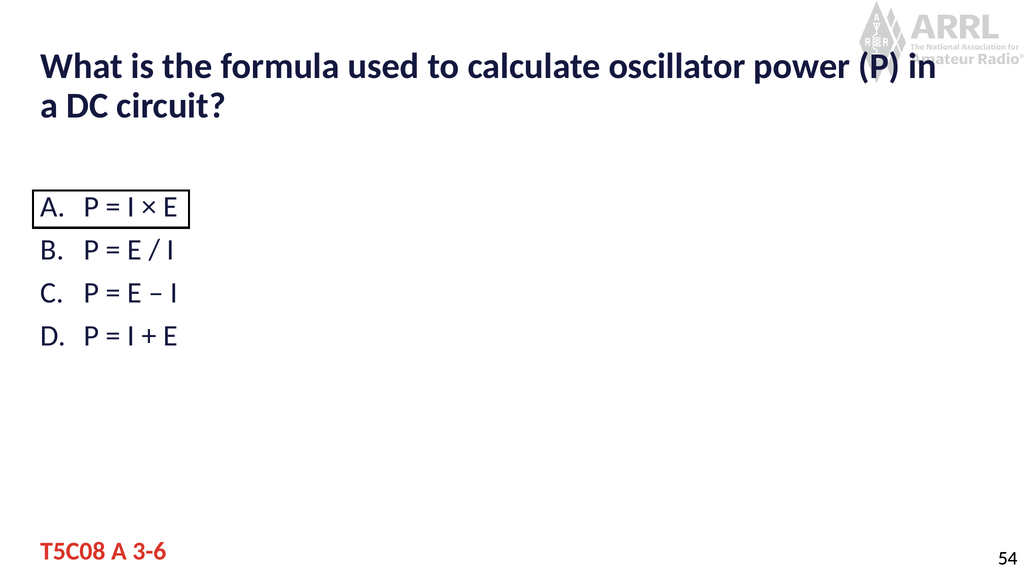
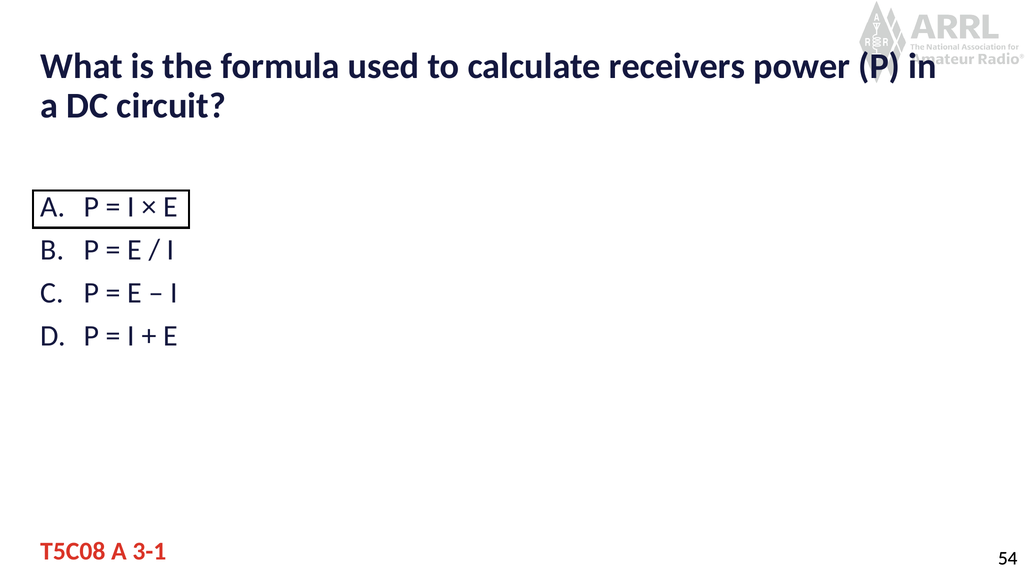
oscillator: oscillator -> receivers (677, 67)
3-6: 3-6 -> 3-1 (149, 552)
